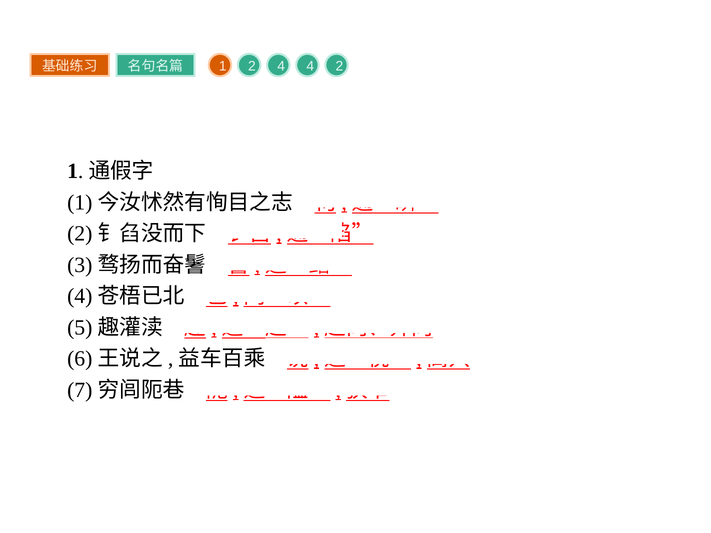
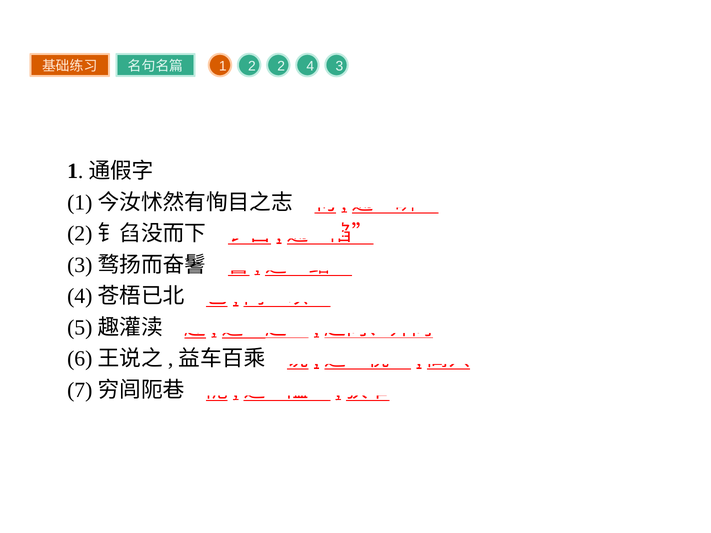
2 4: 4 -> 2 (281, 66)
4 2: 2 -> 3 (339, 66)
